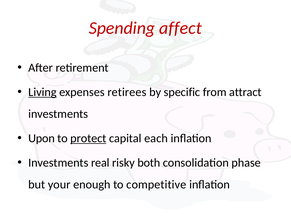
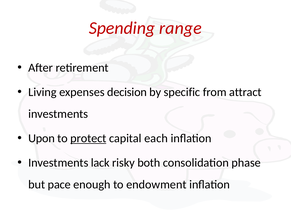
affect: affect -> range (180, 28)
Living underline: present -> none (42, 92)
retirees: retirees -> decision (127, 92)
real: real -> lack (100, 163)
your: your -> pace (59, 185)
competitive: competitive -> endowment (156, 185)
